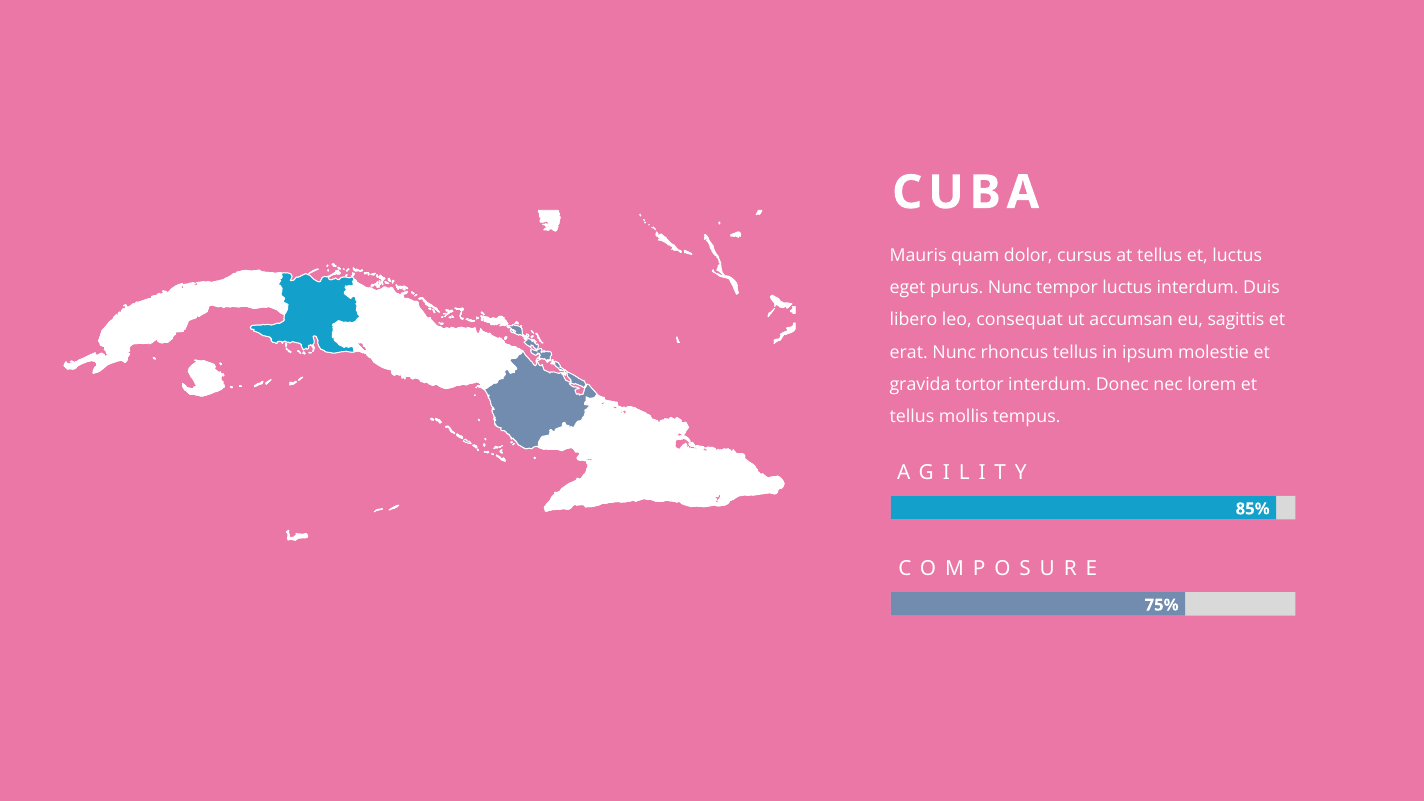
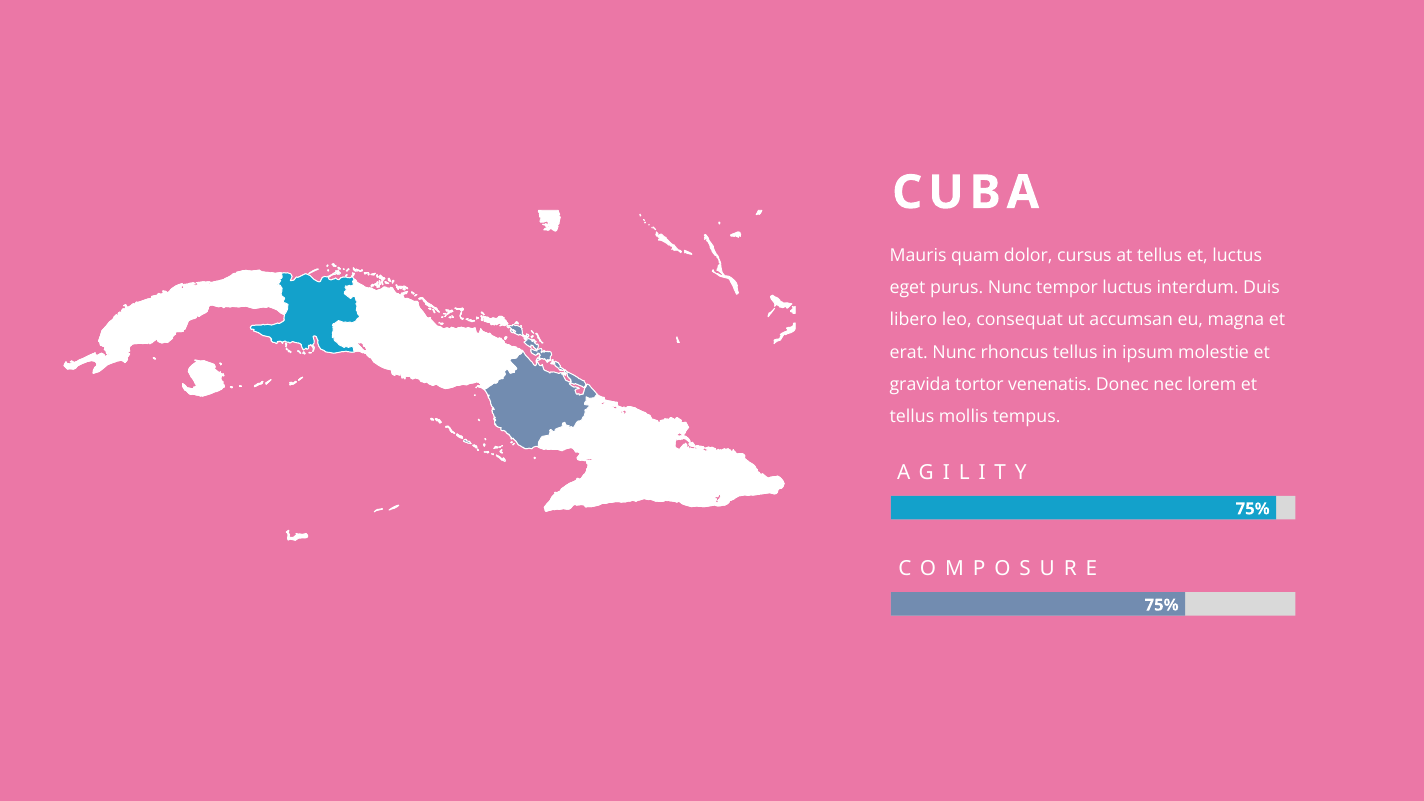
sagittis: sagittis -> magna (1236, 320)
tortor interdum: interdum -> venenatis (1050, 384)
85%: 85% -> 75% (1253, 509)
